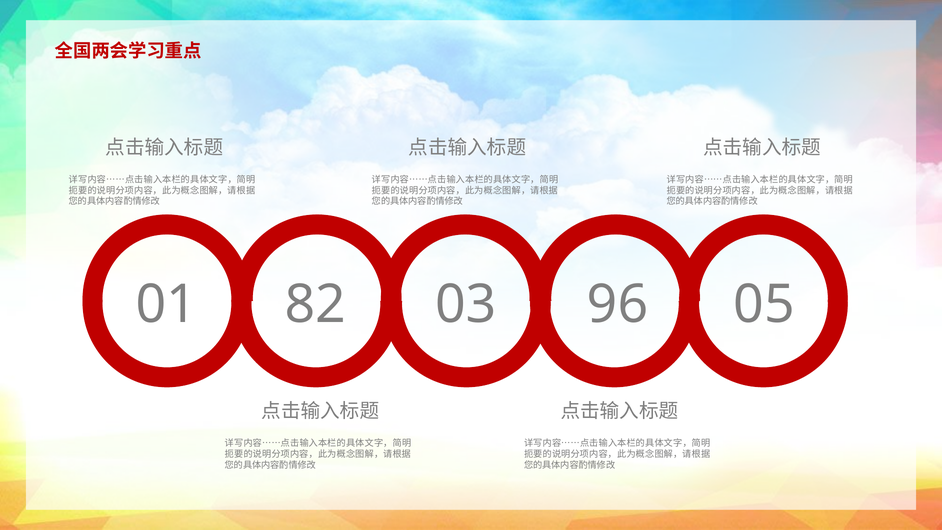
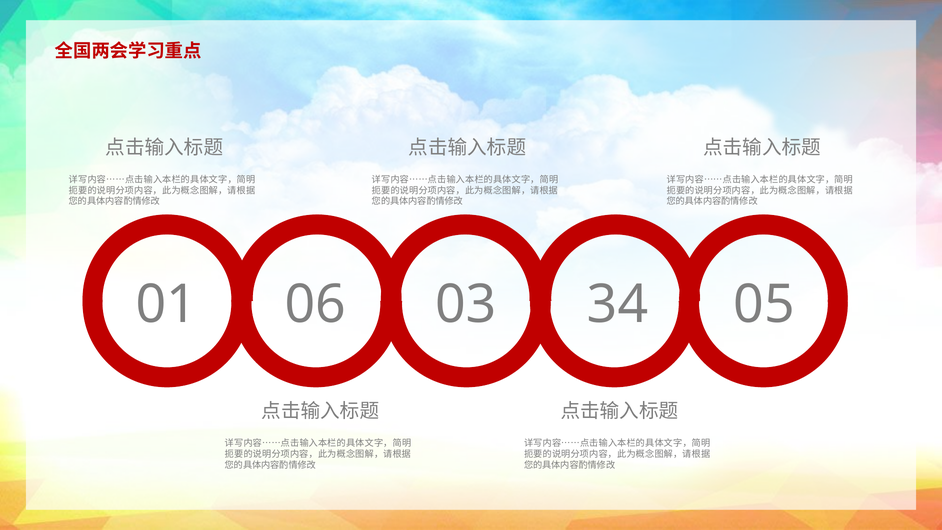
82: 82 -> 06 (315, 305)
96: 96 -> 34 (618, 305)
